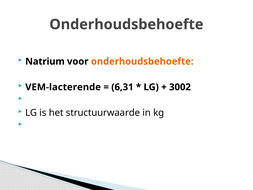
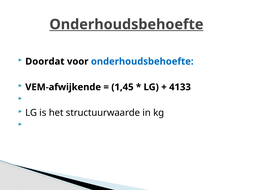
Onderhoudsbehoefte underline: none -> present (126, 24)
Natrium: Natrium -> Doordat (45, 61)
onderhoudsbehoefte colour: orange -> blue (142, 61)
VEM-lacterende: VEM-lacterende -> VEM-afwijkende (63, 87)
6,31: 6,31 -> 1,45 (122, 87)
3002: 3002 -> 4133 (180, 87)
